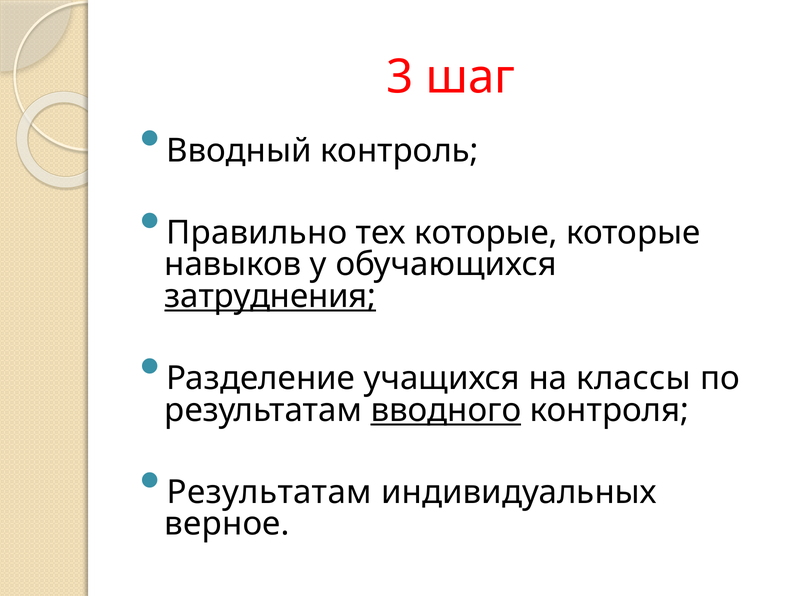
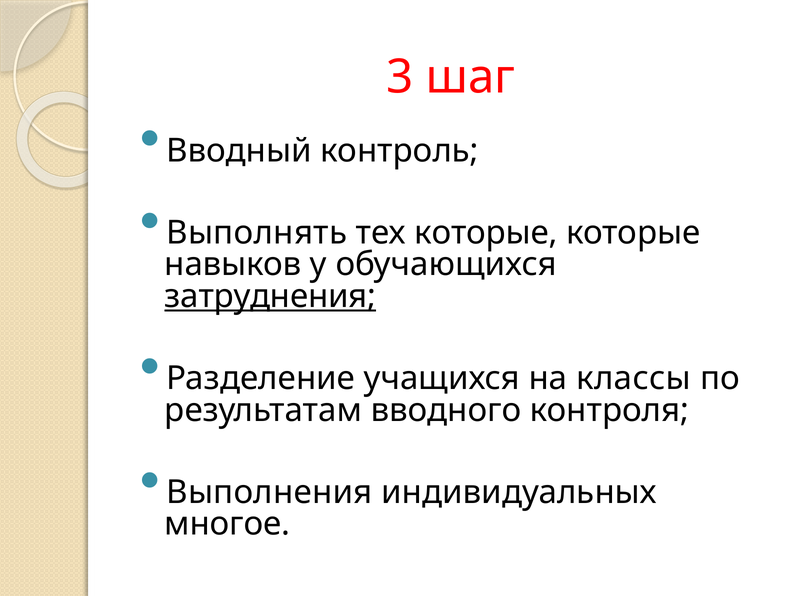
Правильно: Правильно -> Выполнять (257, 233)
вводного underline: present -> none (446, 410)
Результатам: Результатам -> Выполнения (269, 492)
верное: верное -> многое (227, 524)
